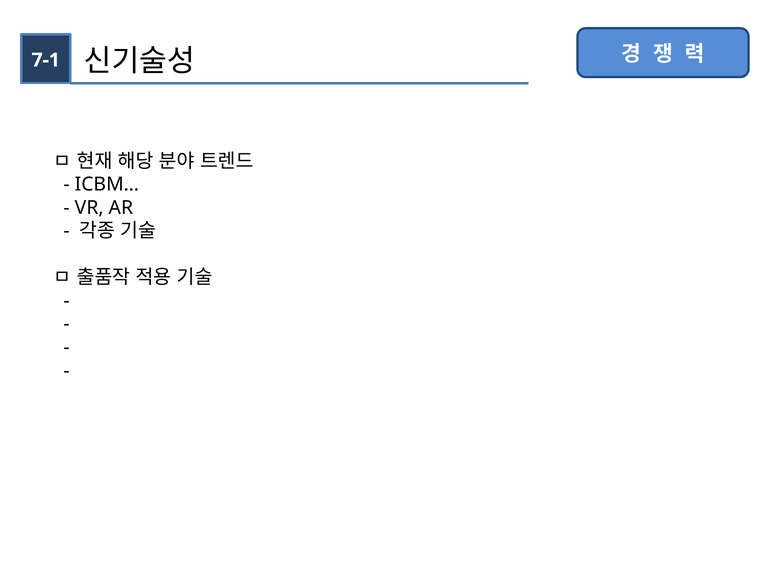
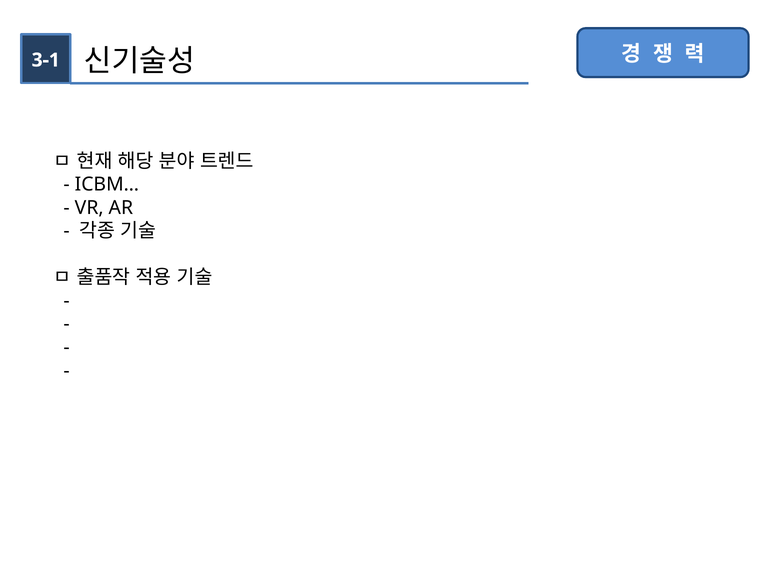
7-1: 7-1 -> 3-1 (46, 60)
